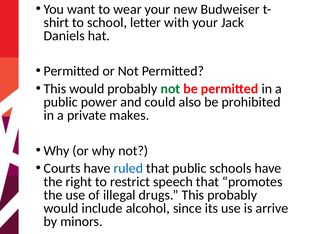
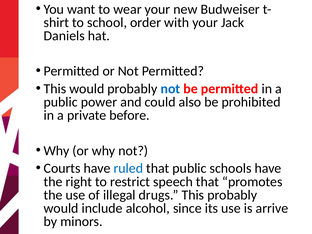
letter: letter -> order (146, 23)
not colour: green -> blue (170, 89)
makes: makes -> before (129, 115)
